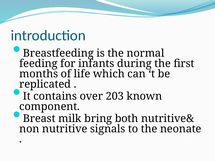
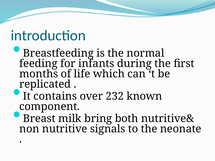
203: 203 -> 232 (115, 96)
